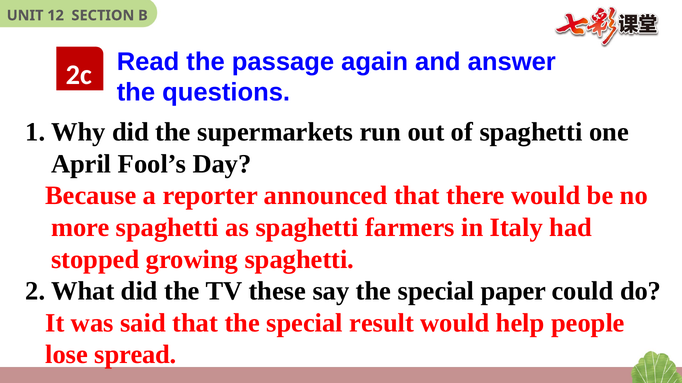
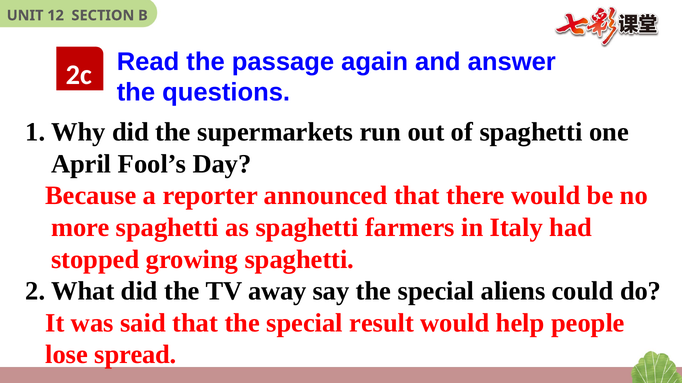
these: these -> away (277, 292)
paper: paper -> aliens (513, 292)
